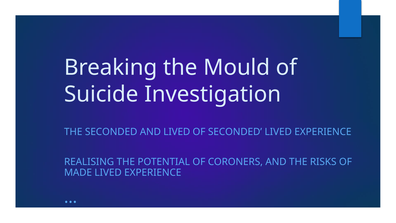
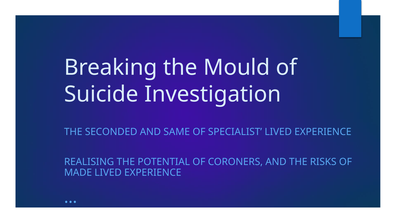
AND LIVED: LIVED -> SAME (177, 132)
OF SECONDED: SECONDED -> SPECIALIST (235, 132)
